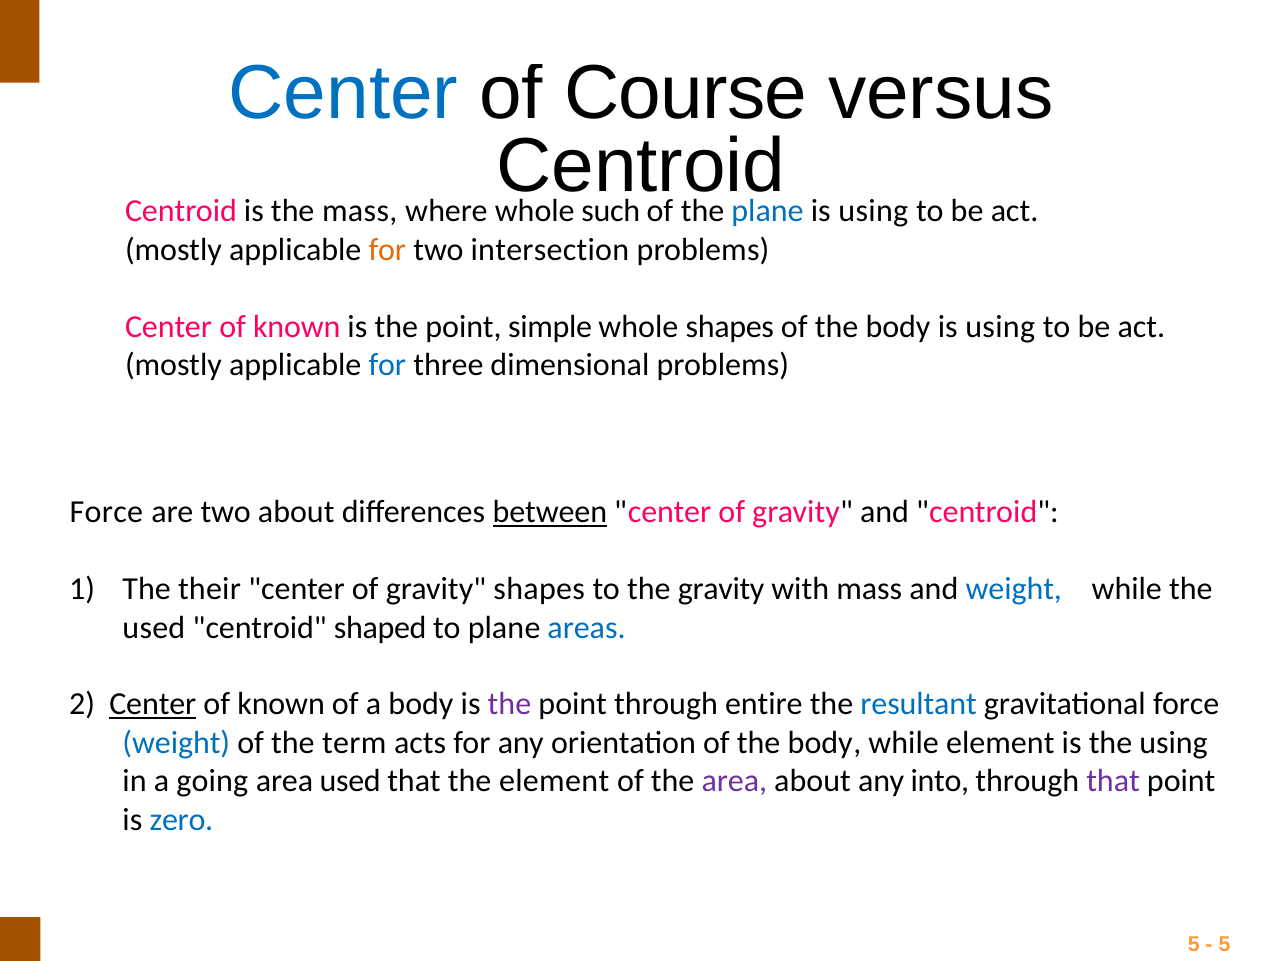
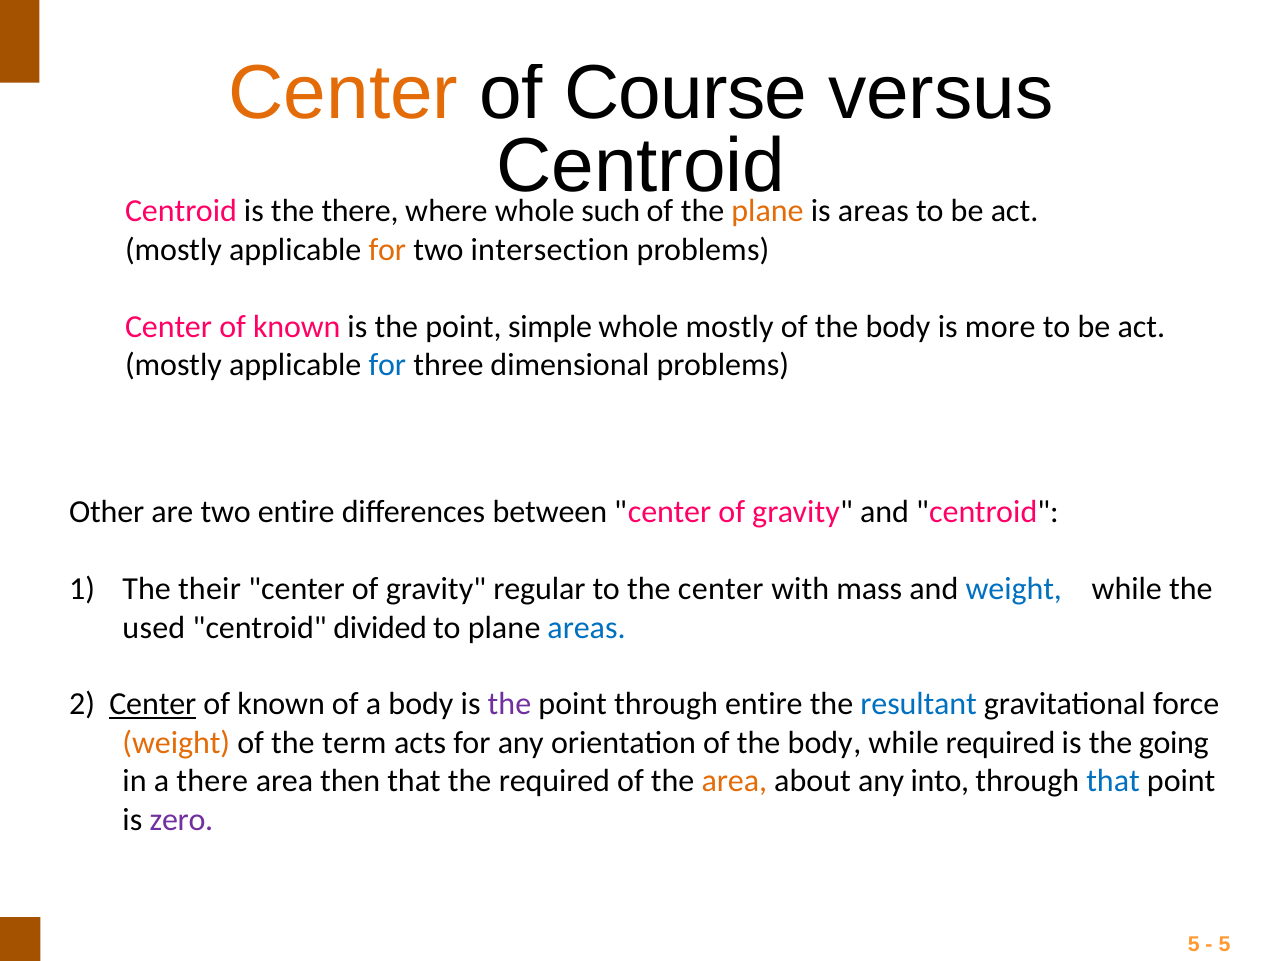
Center colour: blue -> orange (343, 93)
the mass: mass -> there (360, 211)
plane colour: blue -> orange (767, 211)
using: using -> areas (873, 211)
whole shapes: shapes -> mostly (730, 327)
body is using: using -> more (1000, 327)
Force: Force -> Other (107, 512)
two about: about -> entire (296, 512)
between underline: present -> none (550, 512)
gravity shapes: shapes -> regular (539, 589)
the gravity: gravity -> center (721, 589)
shaped: shaped -> divided (380, 628)
weight colour: blue -> orange (176, 743)
while element: element -> required (1000, 743)
the using: using -> going (1174, 743)
a going: going -> there (212, 782)
area used: used -> then (350, 782)
the element: element -> required (554, 782)
area colour: purple -> orange (734, 782)
that colour: purple -> blue (1113, 782)
zero colour: blue -> purple (181, 820)
